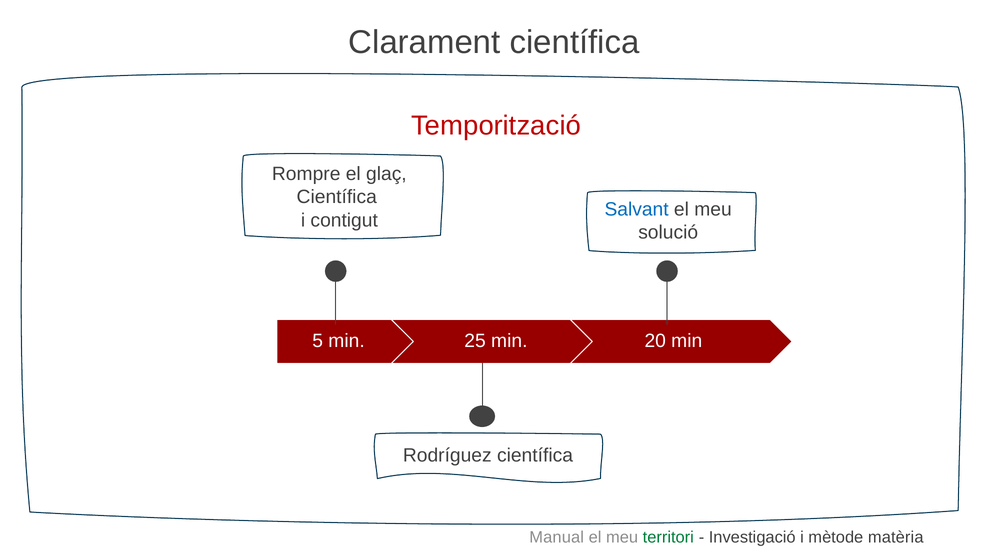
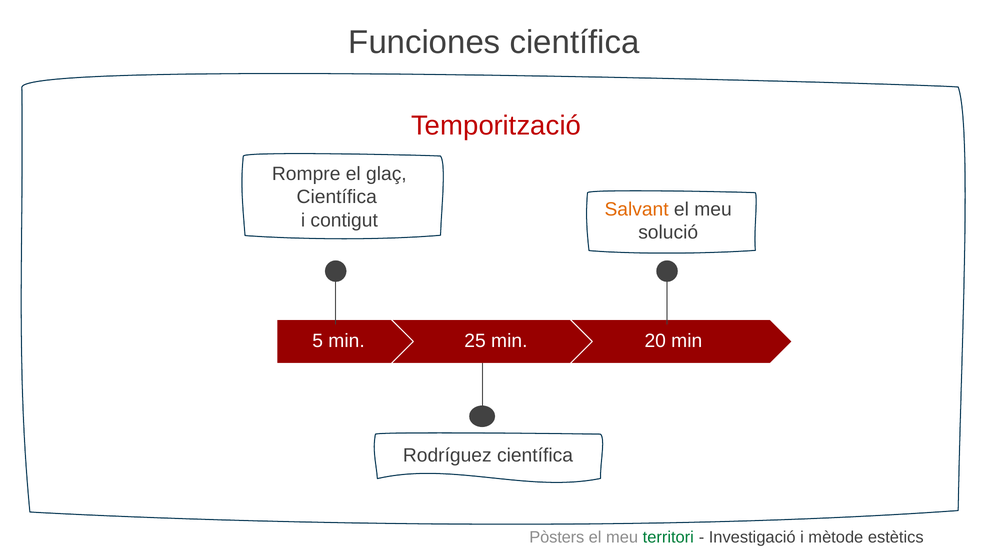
Clarament: Clarament -> Funciones (424, 42)
Salvant colour: blue -> orange (637, 209)
Manual: Manual -> Pòsters (557, 538)
matèria: matèria -> estètics (896, 538)
